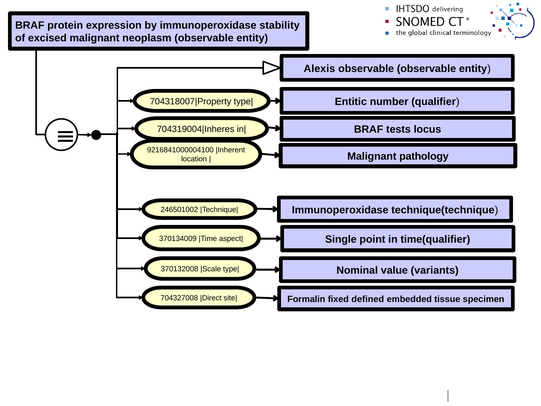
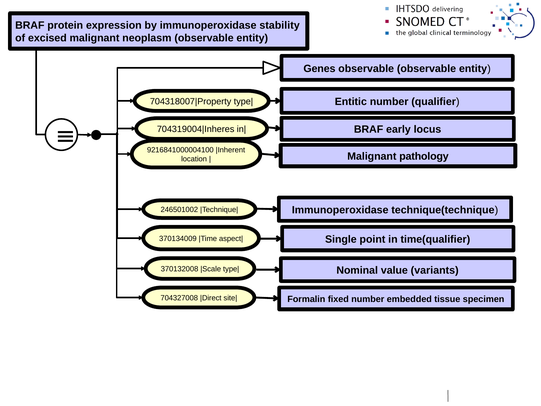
Alexis: Alexis -> Genes (319, 69)
tests: tests -> early (398, 129)
fixed defined: defined -> number (368, 299)
